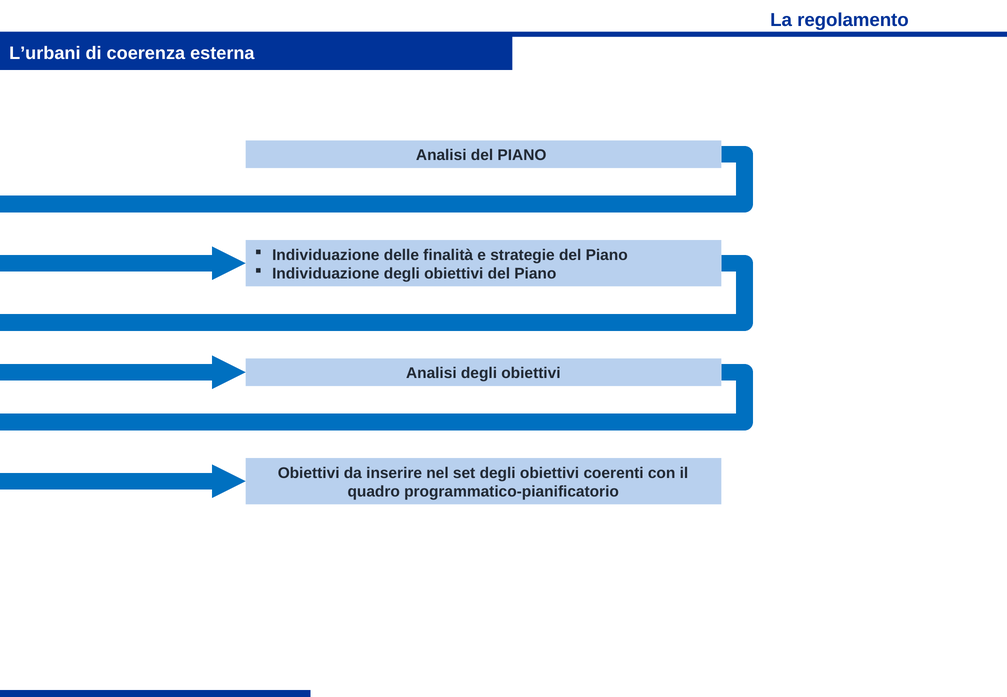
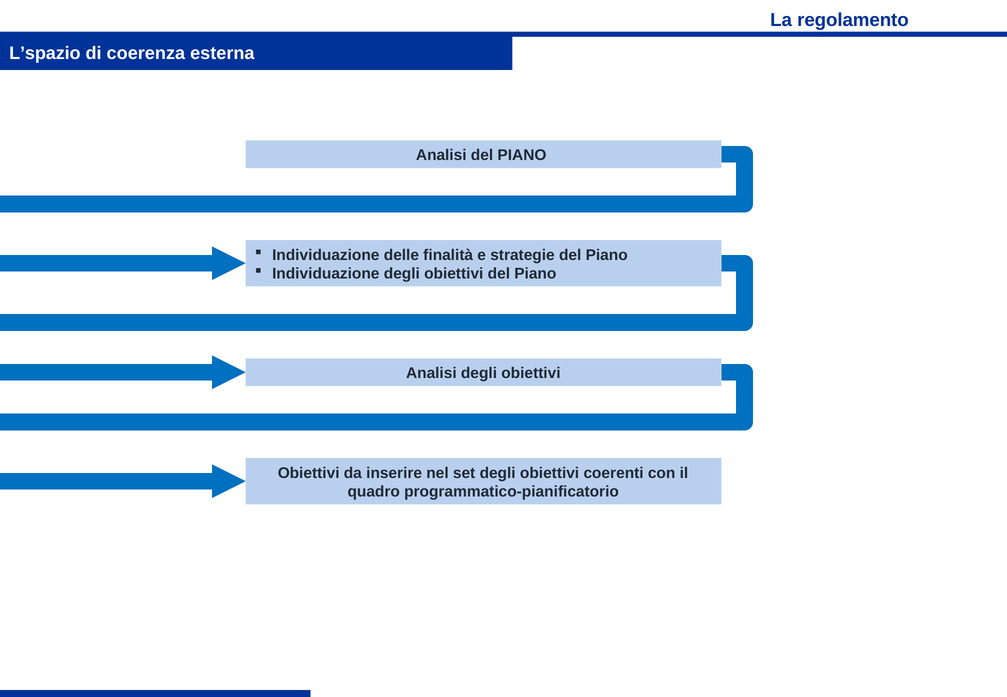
L’urbani: L’urbani -> L’spazio (45, 53)
